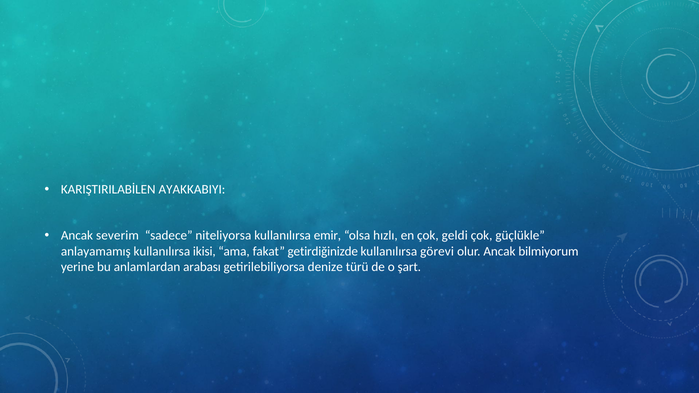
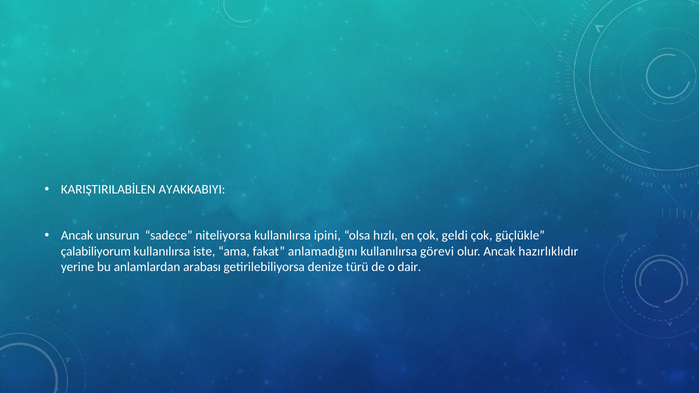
severim: severim -> unsurun (118, 236)
emir: emir -> ipini (327, 236)
anlayamamış: anlayamamış -> çalabiliyorum (96, 251)
ikisi: ikisi -> iste (204, 251)
getirdiğinizde: getirdiğinizde -> anlamadığını (323, 251)
bilmiyorum: bilmiyorum -> hazırlıklıdır (548, 251)
şart: şart -> dair (409, 267)
